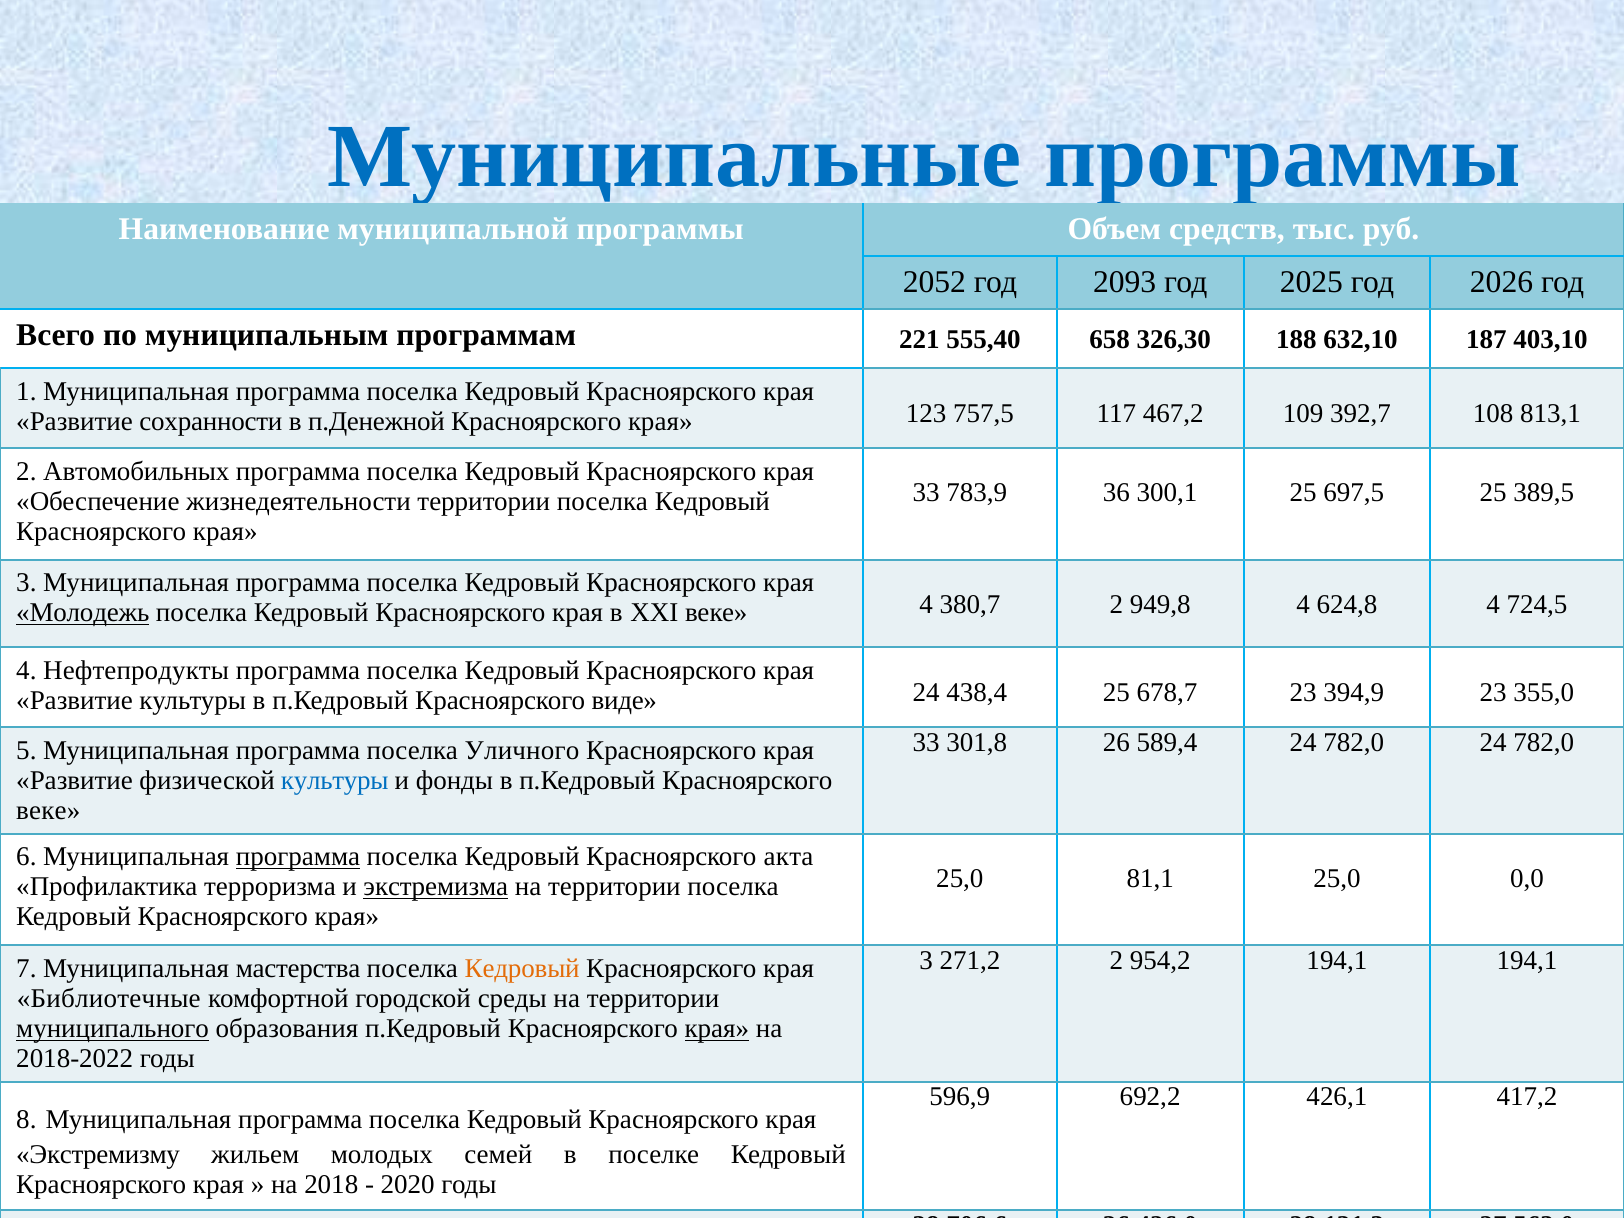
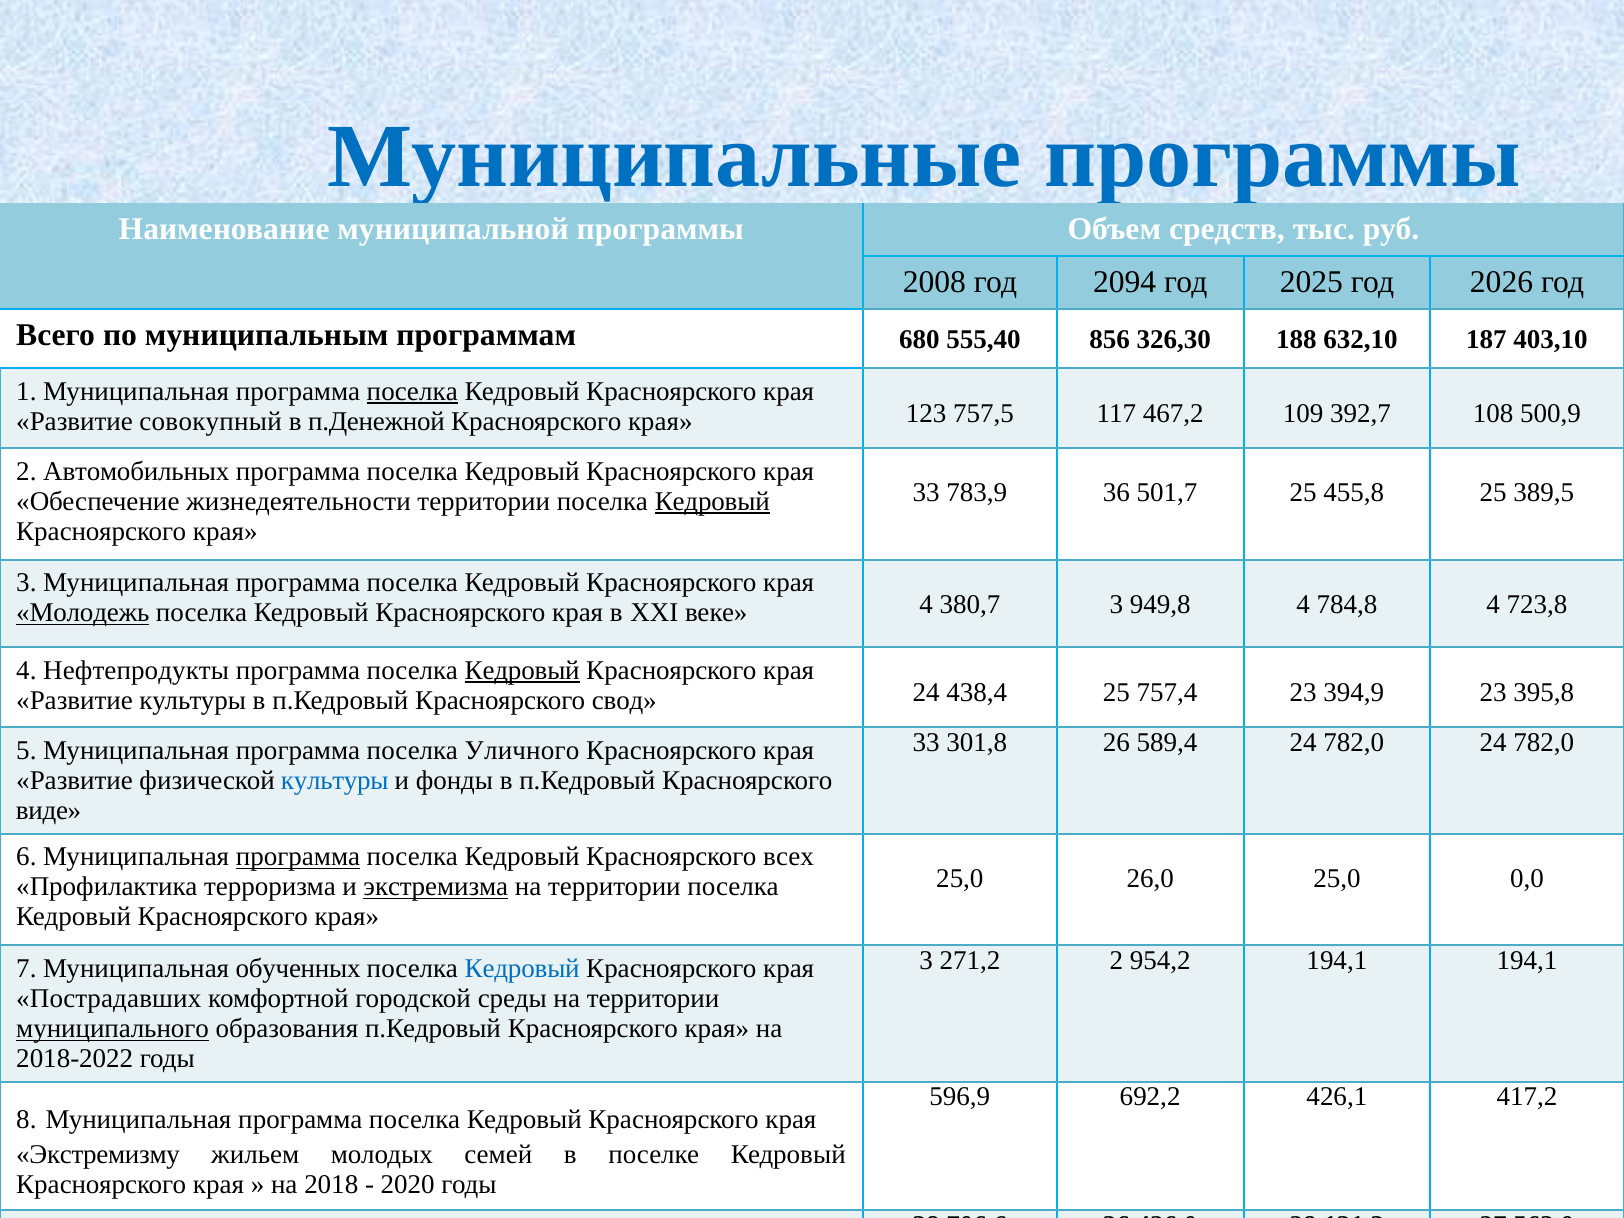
2052: 2052 -> 2008 (934, 282)
2093: 2093 -> 2094 (1125, 282)
программам 221: 221 -> 680 (919, 340)
658: 658 -> 856 (1110, 340)
поселка underline: none -> present (412, 391)
сохранности: сохранности -> совокупный (211, 421)
813,1: 813,1 -> 500,9 (1551, 413)
300,1: 300,1 -> 501,7 (1167, 493)
697,5: 697,5 -> 455,8 (1354, 493)
Кедровый underline: none -> present (712, 501)
380,7 2: 2 -> 3 (1116, 605)
624,8: 624,8 -> 784,8 (1347, 605)
724,5: 724,5 -> 723,8 (1537, 605)
Кедровый underline: none -> present (522, 671)
виде: виде -> свод (624, 701)
678,7: 678,7 -> 757,4 (1167, 693)
355,0: 355,0 -> 395,8 (1544, 693)
веке: веке -> виде (49, 811)
акта: акта -> всех (789, 857)
81,1: 81,1 -> 26,0 (1150, 879)
мастерства: мастерства -> обученных (298, 969)
Кедровый colour: orange -> blue (522, 969)
Библиотечные: Библиотечные -> Пострадавших (109, 999)
края underline: present -> none (717, 1029)
